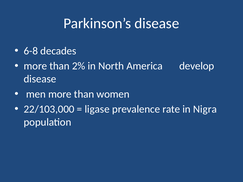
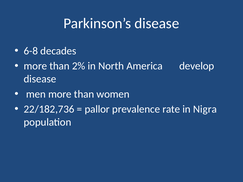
22/103,000: 22/103,000 -> 22/182,736 (49, 109)
ligase: ligase -> pallor (97, 109)
